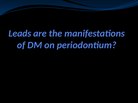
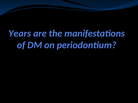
Leads: Leads -> Years (20, 34)
